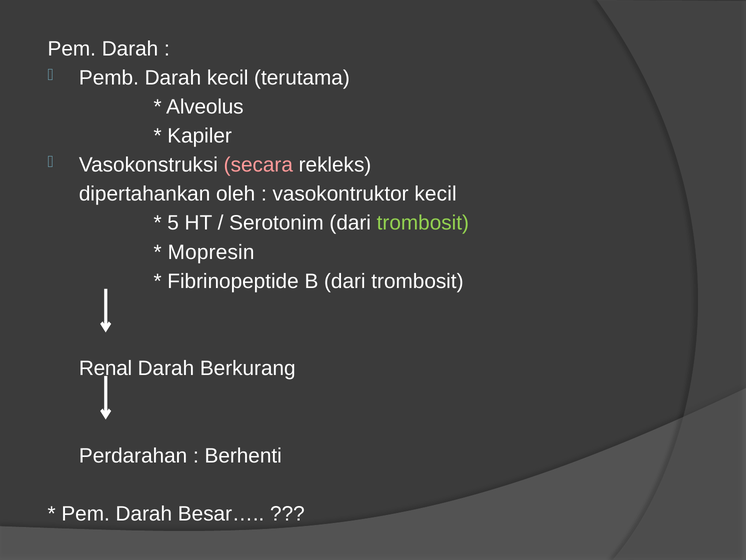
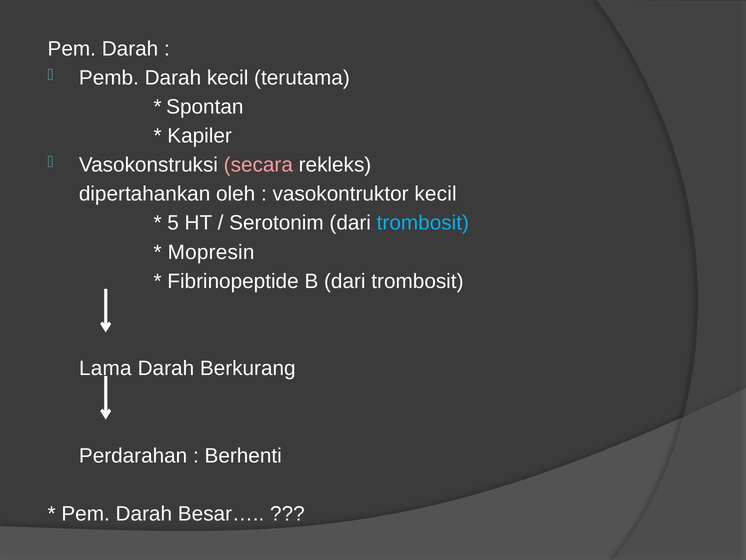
Alveolus: Alveolus -> Spontan (205, 107)
trombosit colour: light green -> light blue (423, 223)
Renal: Renal -> Lama (105, 368)
